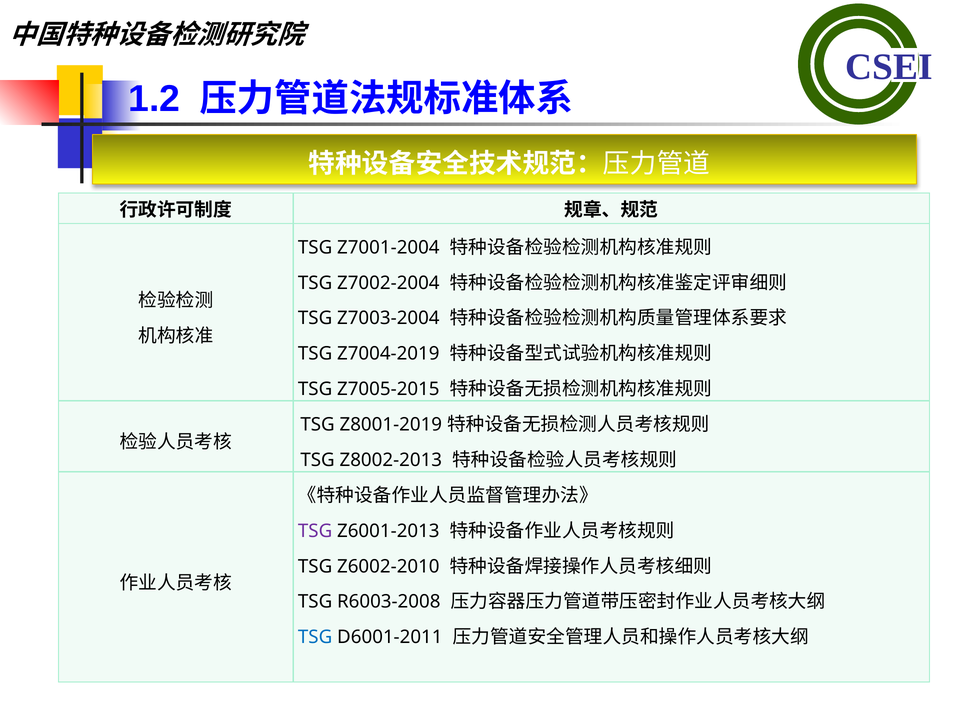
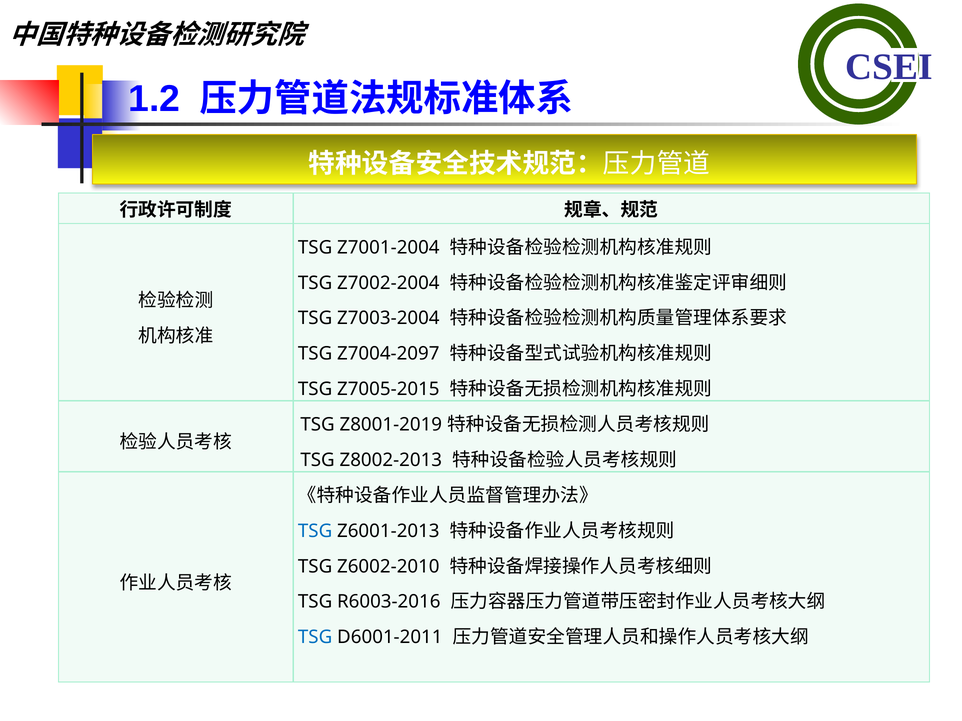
Z7004-2019: Z7004-2019 -> Z7004-2097 (388, 354)
TSG colour: purple -> blue (315, 531)
R6003-2008: R6003-2008 -> R6003-2016 (389, 602)
